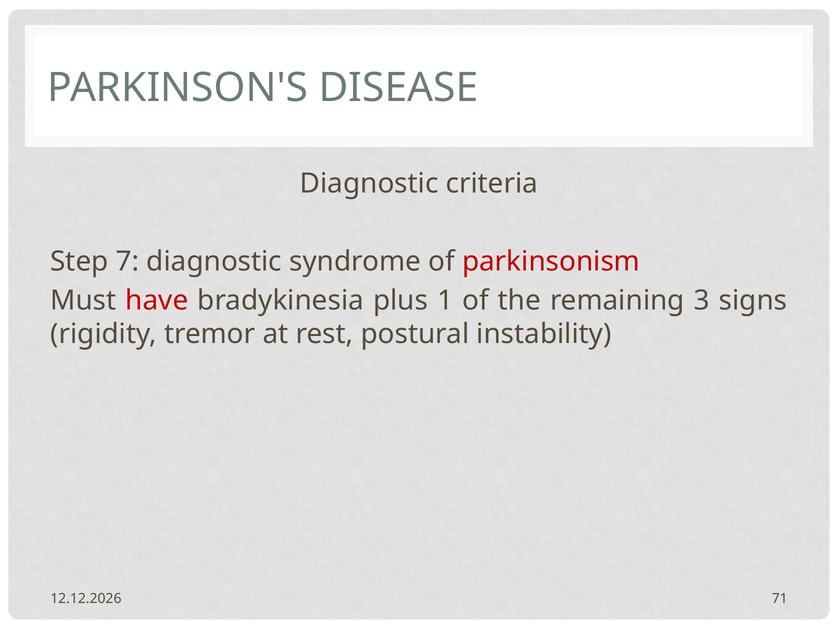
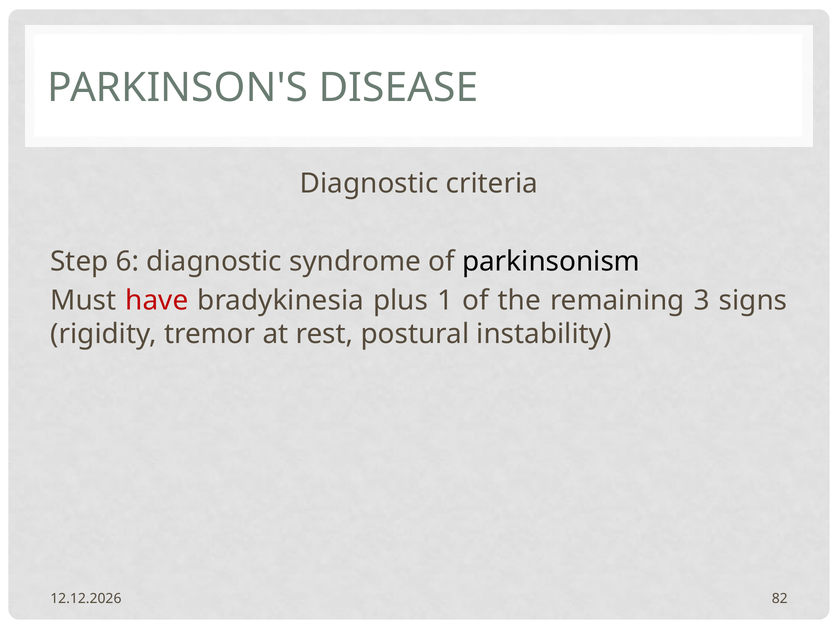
7: 7 -> 6 (128, 262)
parkinsonism colour: red -> black (551, 262)
71: 71 -> 82 (780, 599)
